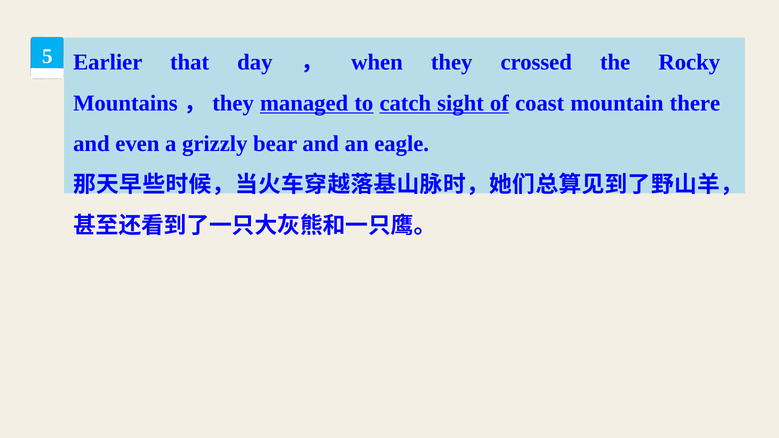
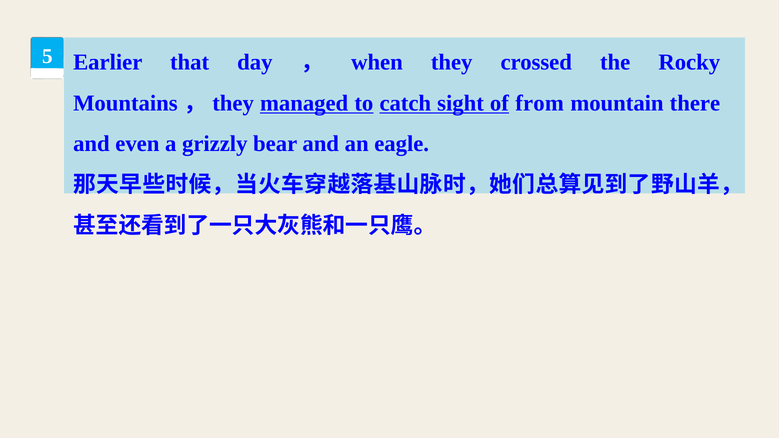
coast: coast -> from (540, 103)
